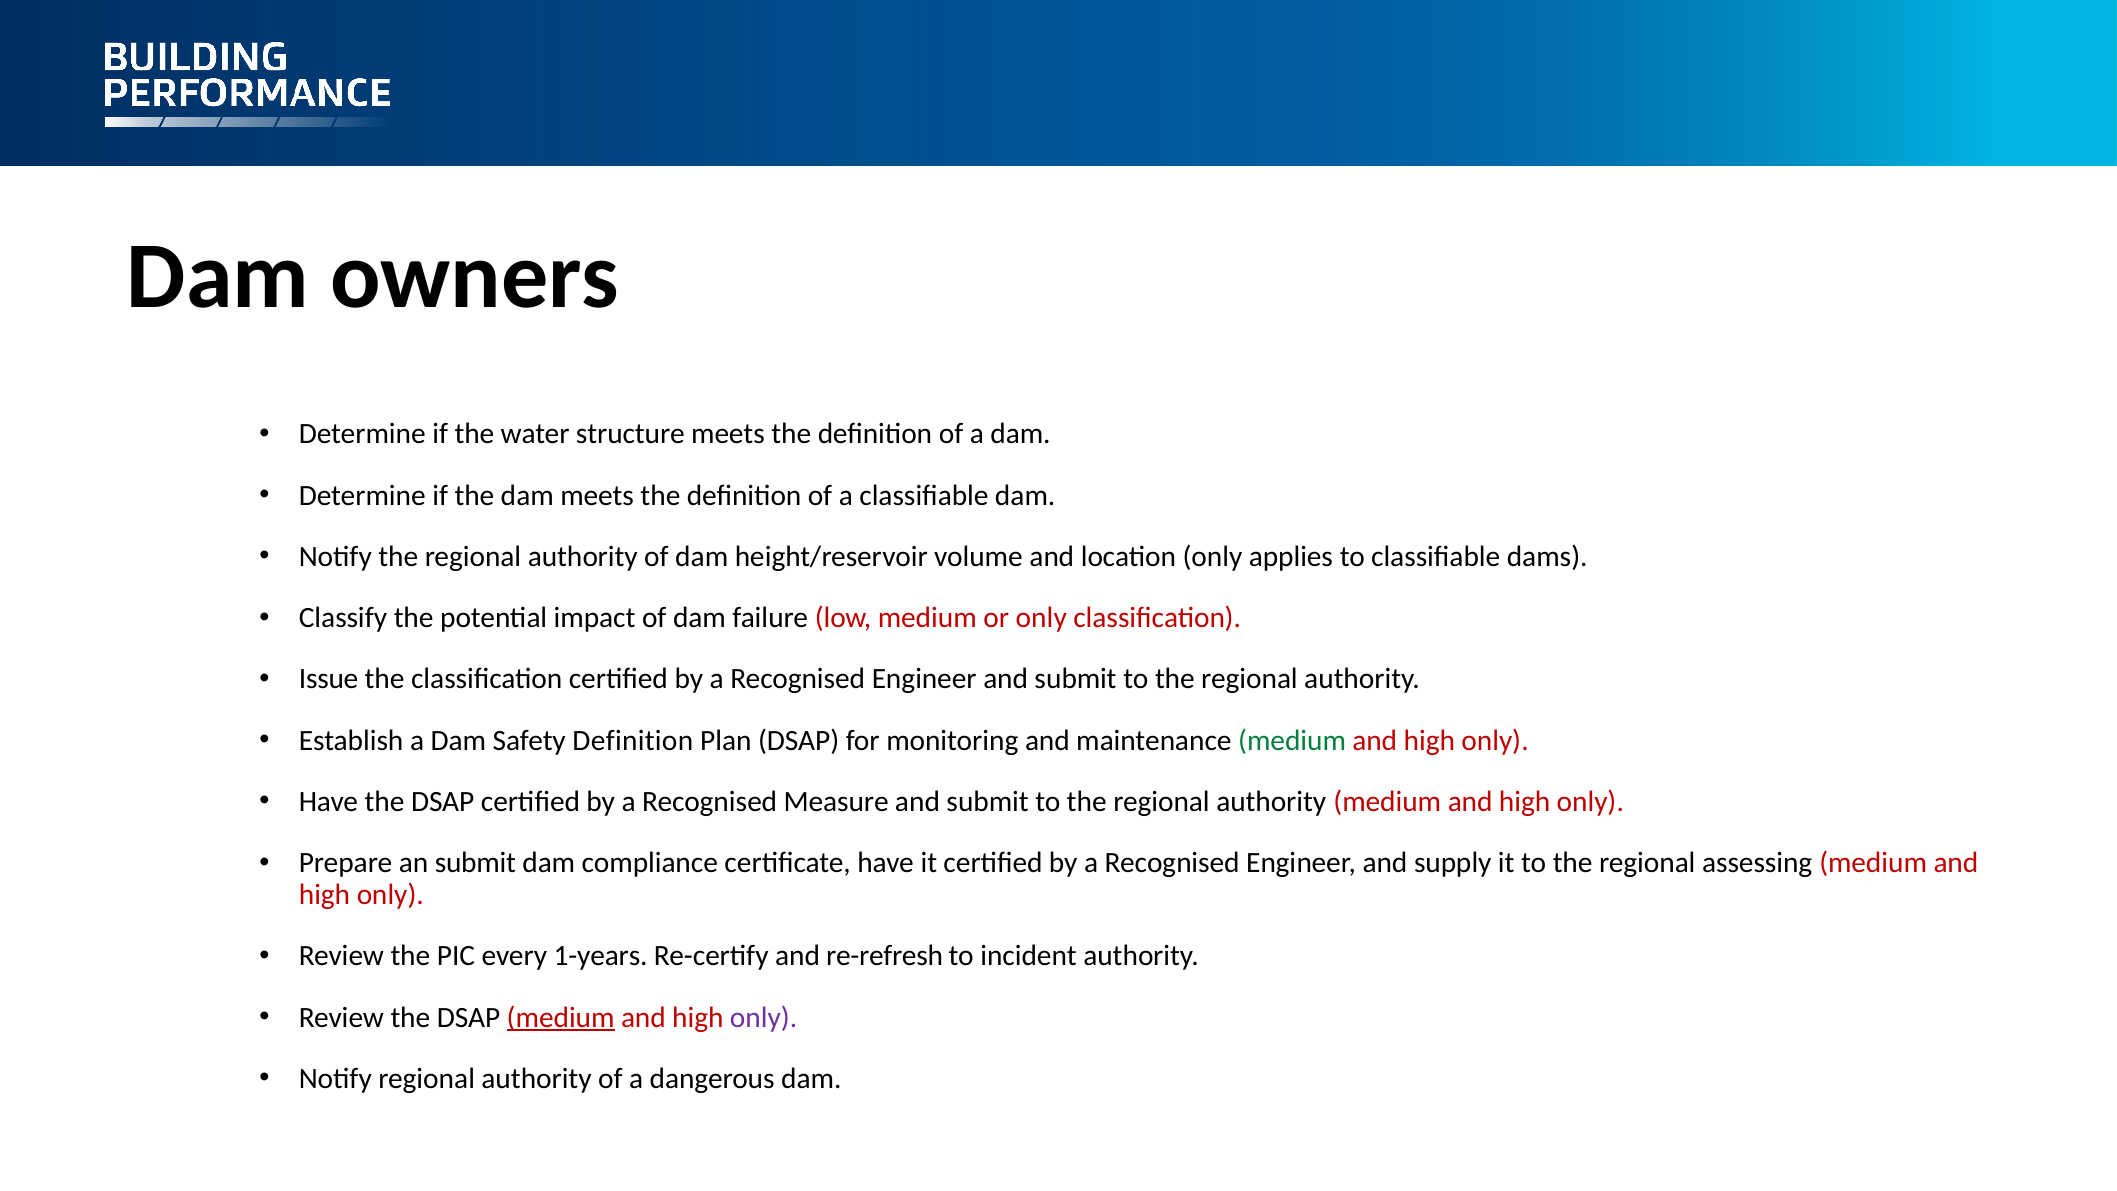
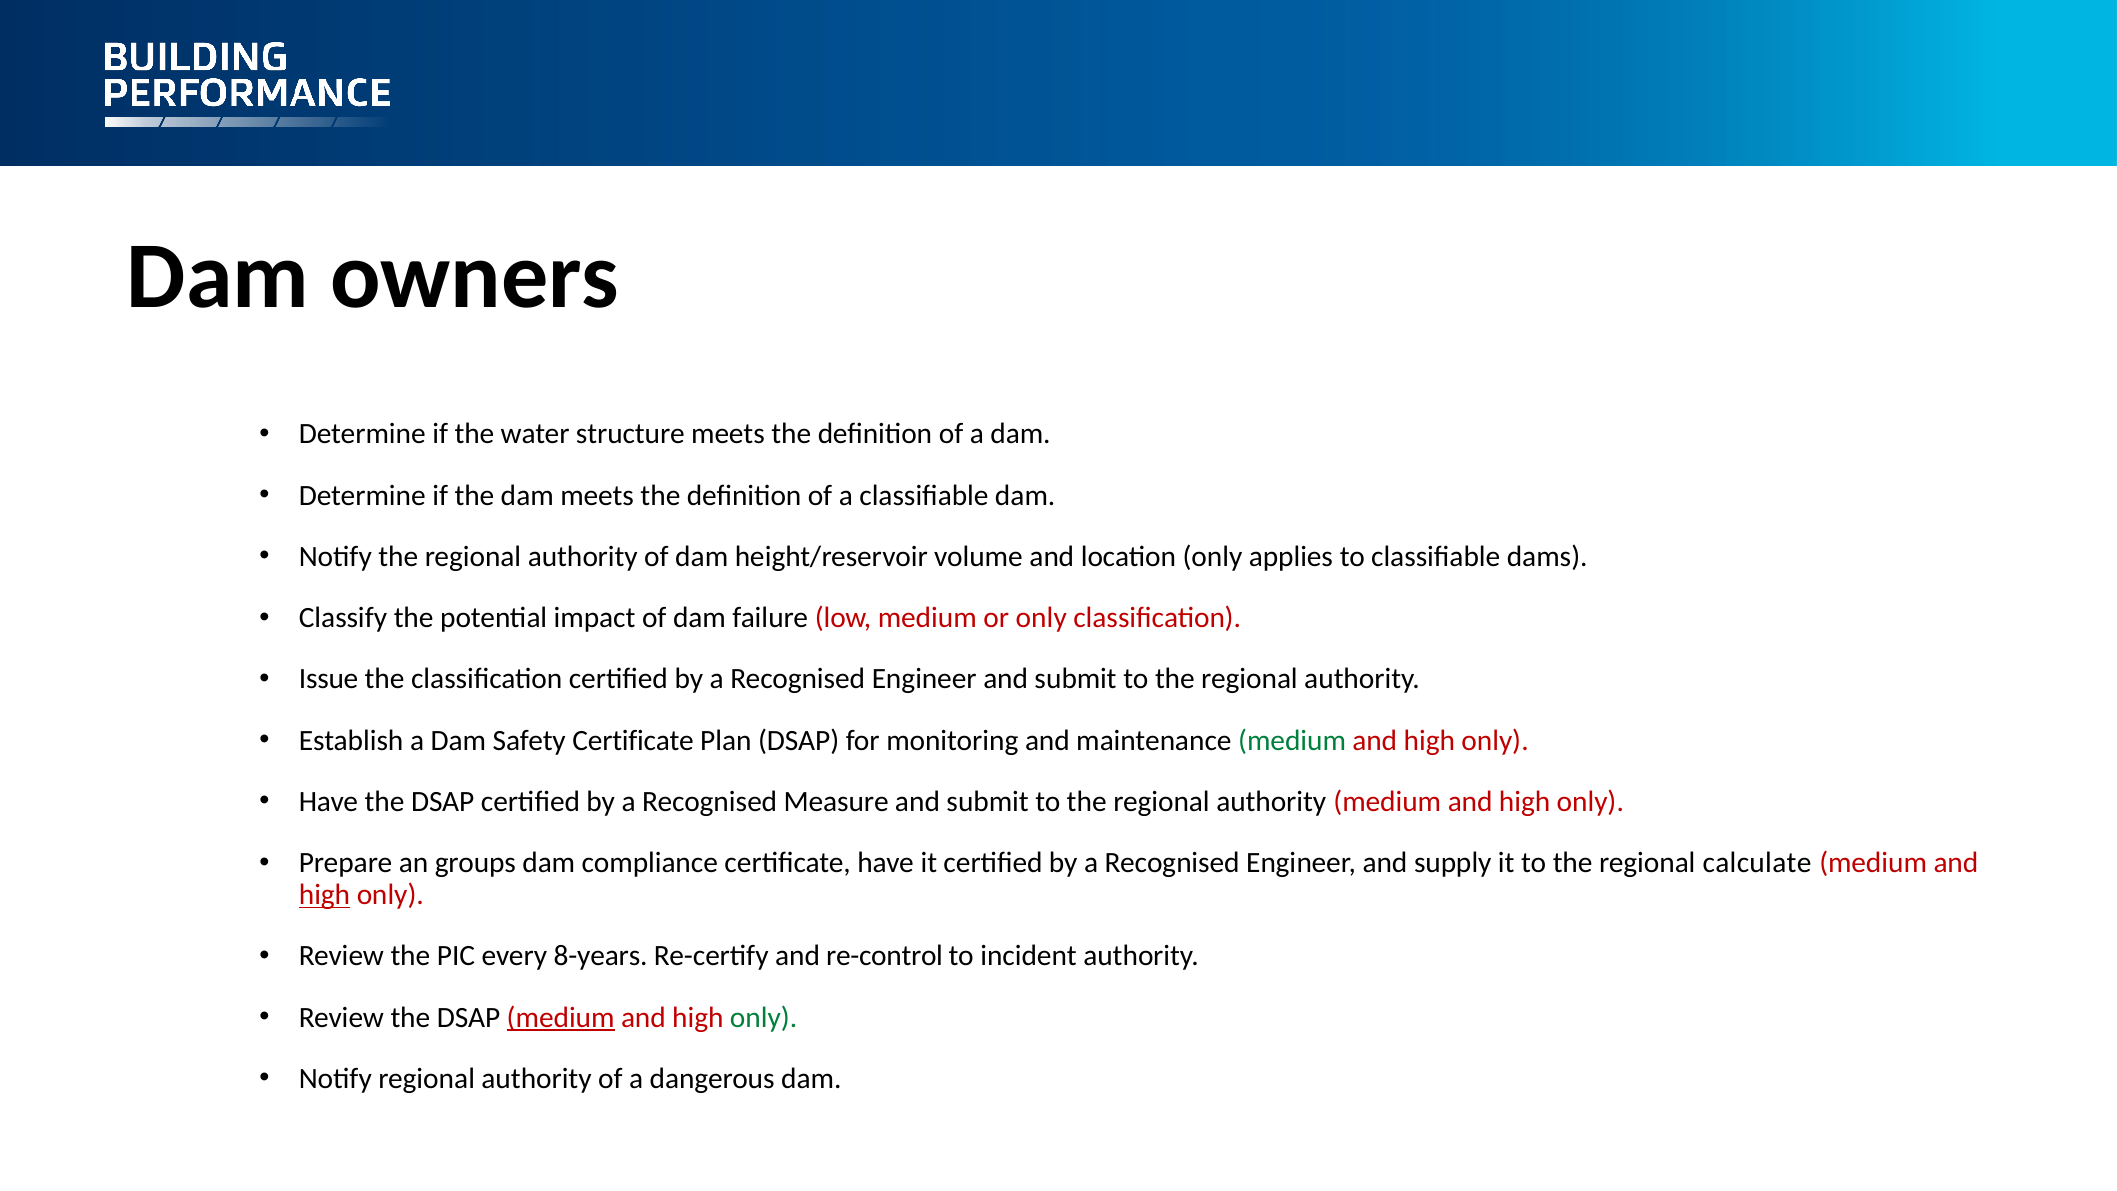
Safety Definition: Definition -> Certificate (633, 740)
an submit: submit -> groups (475, 863)
assessing: assessing -> calculate (1757, 863)
high underline: none -> present (325, 895)
1-years: 1-years -> 8-years (601, 956)
re-refresh: re-refresh -> re-control (885, 956)
only colour: purple -> green (764, 1017)
